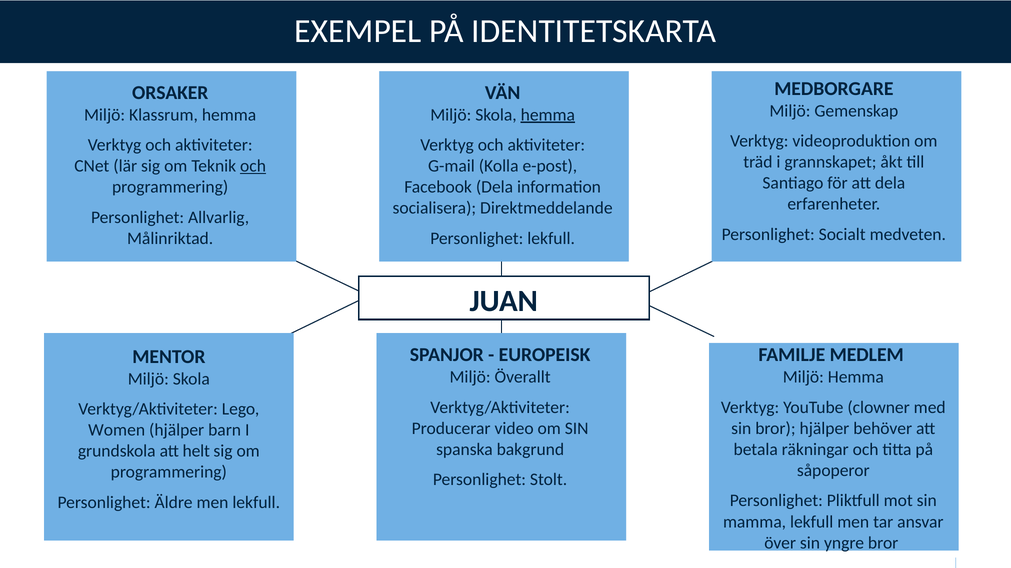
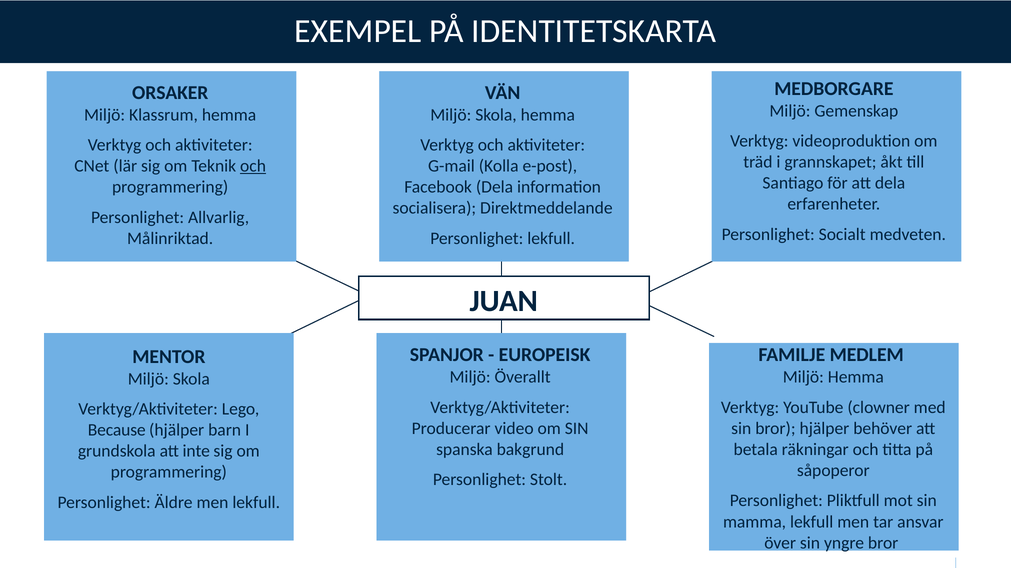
hemma underline: present -> none (548, 115)
Women: Women -> Because (117, 431)
helt: helt -> inte (196, 452)
